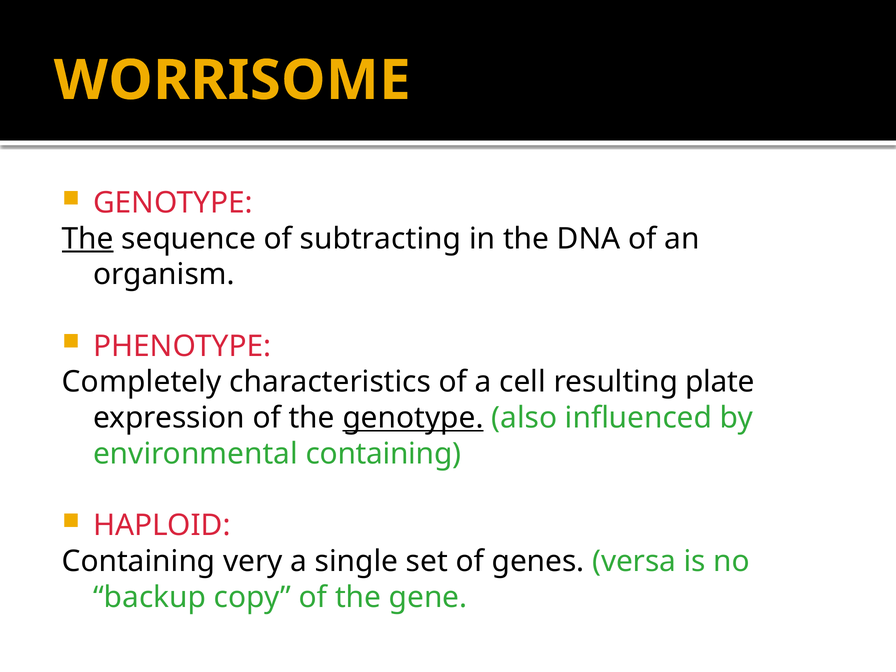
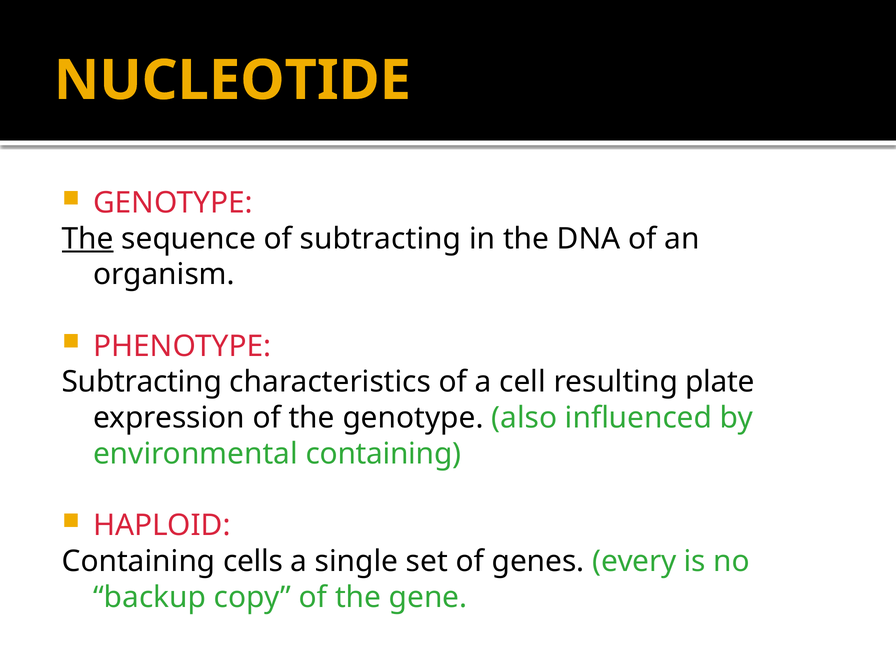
WORRISOME: WORRISOME -> NUCLEOTIDE (232, 80)
Completely: Completely -> Subtracting (142, 382)
genotype underline: present -> none (413, 418)
very: very -> cells (253, 561)
versa: versa -> every (634, 561)
